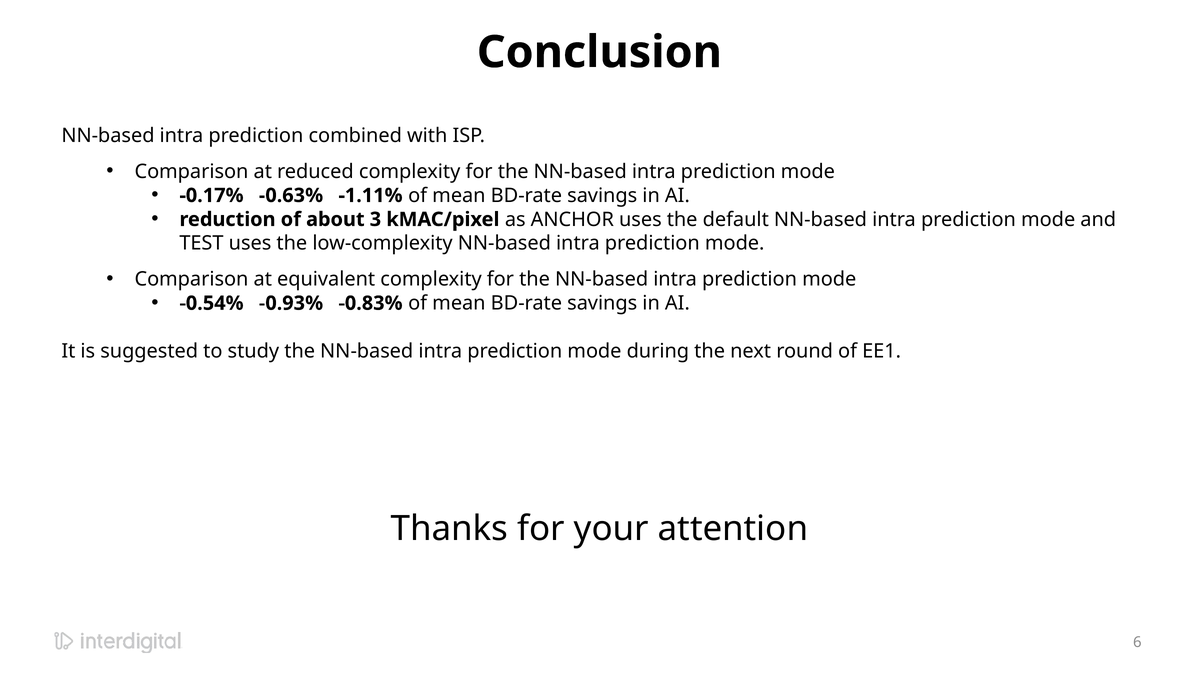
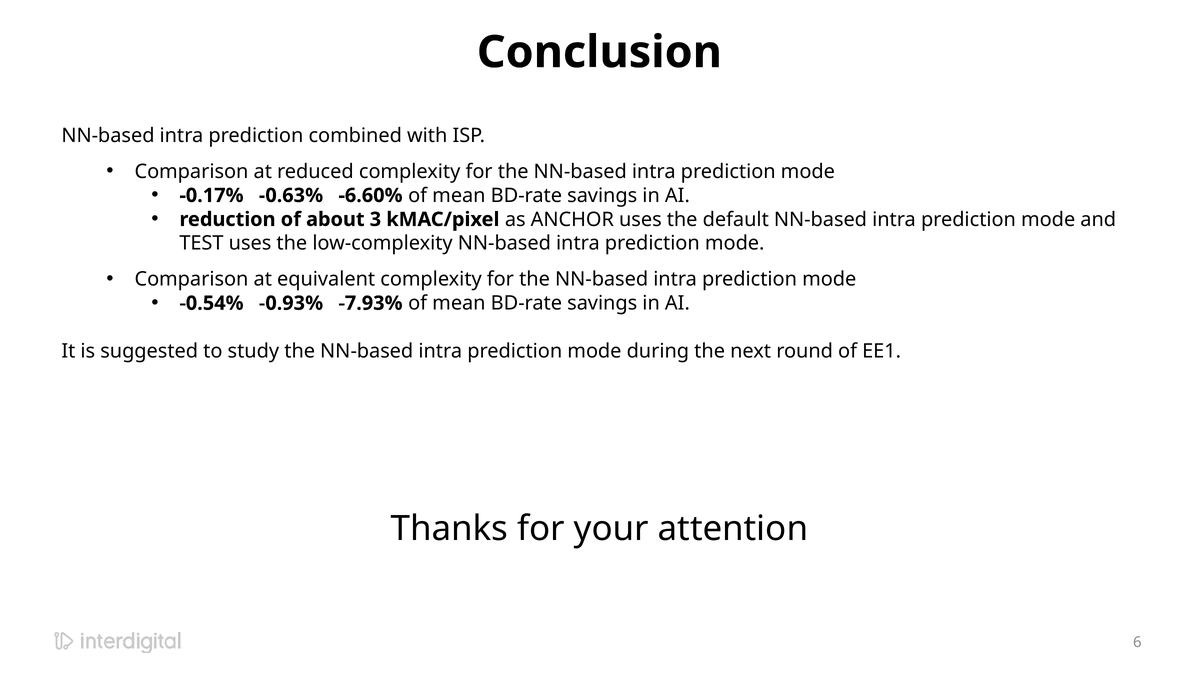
-1.11%: -1.11% -> -6.60% (371, 196)
-0.83%: -0.83% -> -7.93% (371, 303)
